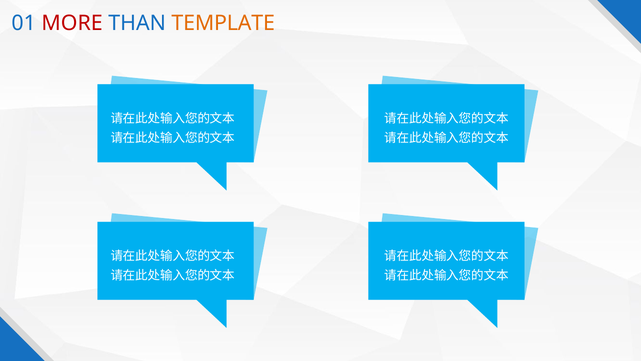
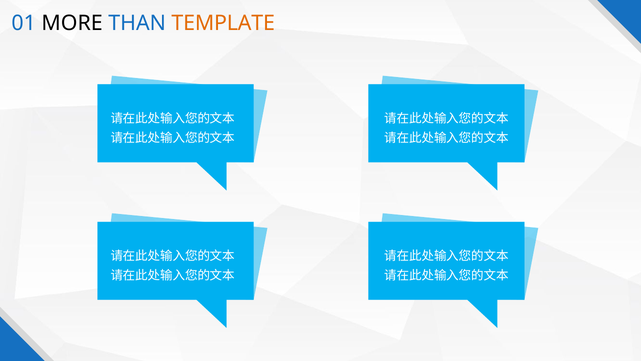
MORE colour: red -> black (72, 23)
